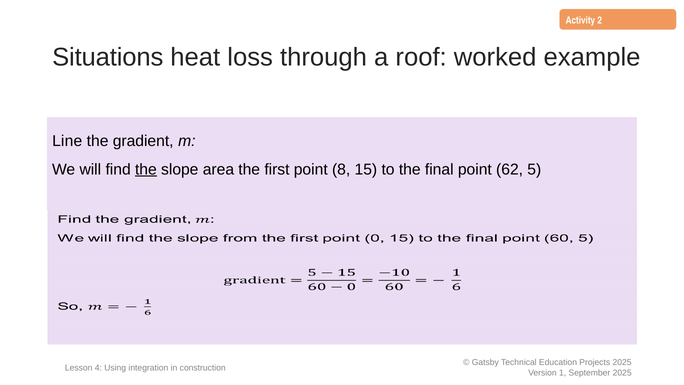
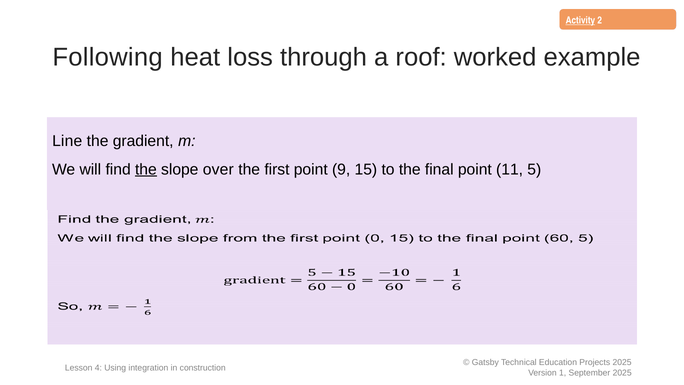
Activity underline: none -> present (580, 20)
Situations: Situations -> Following (108, 57)
area: area -> over (218, 169)
8: 8 -> 9 (341, 169)
62: 62 -> 11 (510, 169)
